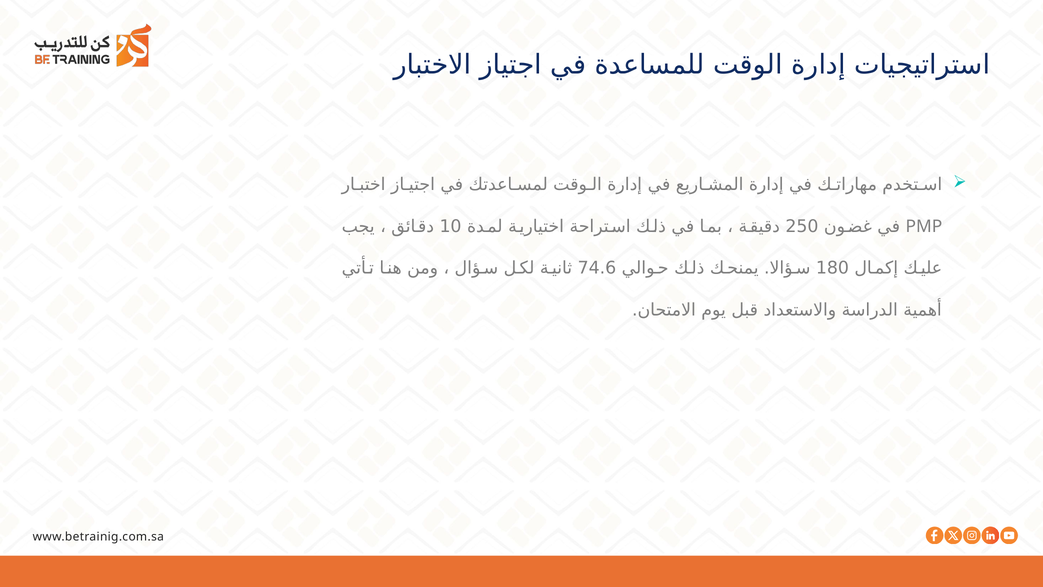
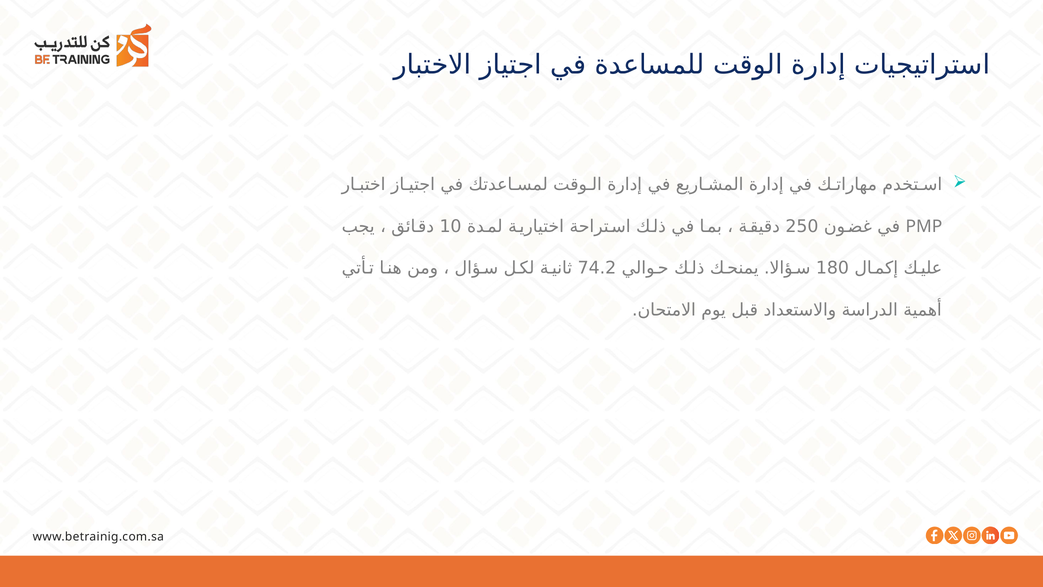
74.6: 74.6 -> 74.2 (597, 268)
